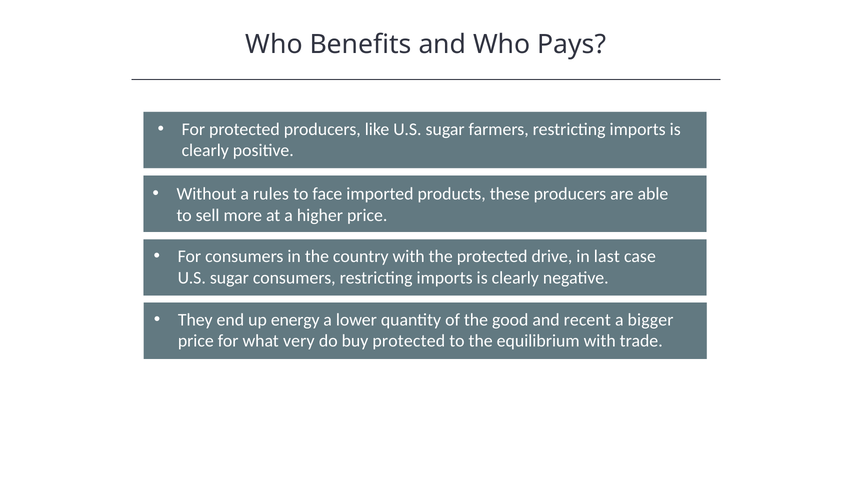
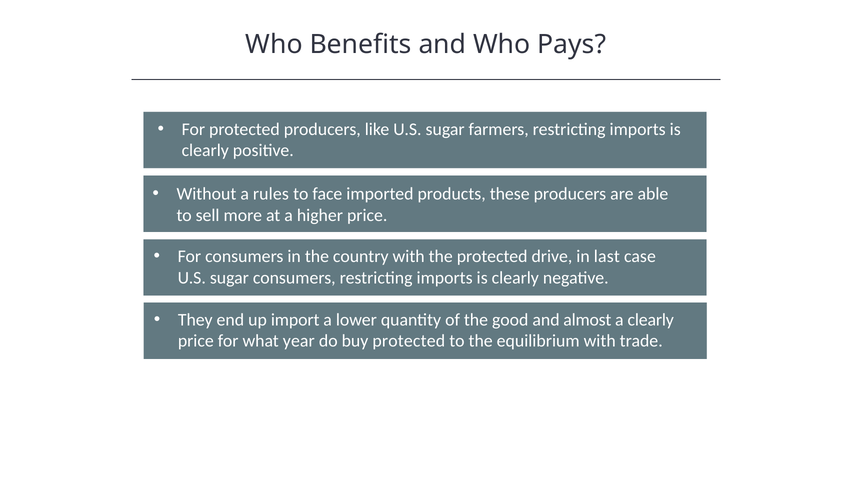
energy: energy -> import (295, 320)
recent: recent -> almost (587, 320)
a bigger: bigger -> clearly (651, 320)
very: very -> year (299, 341)
